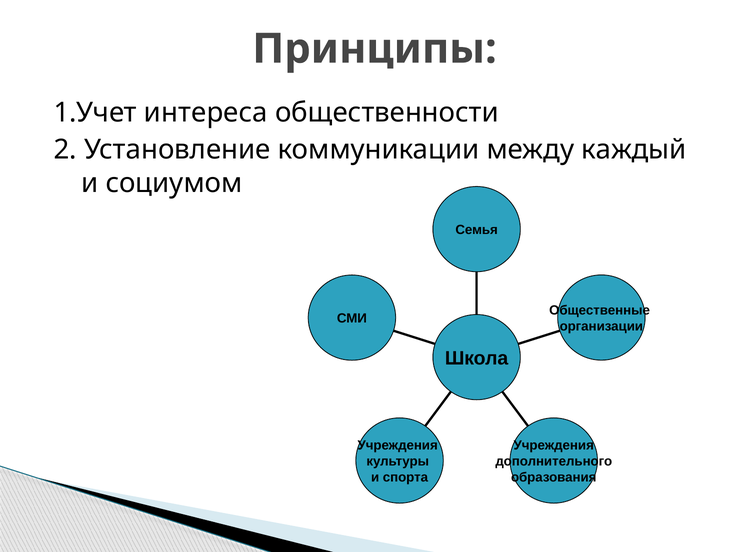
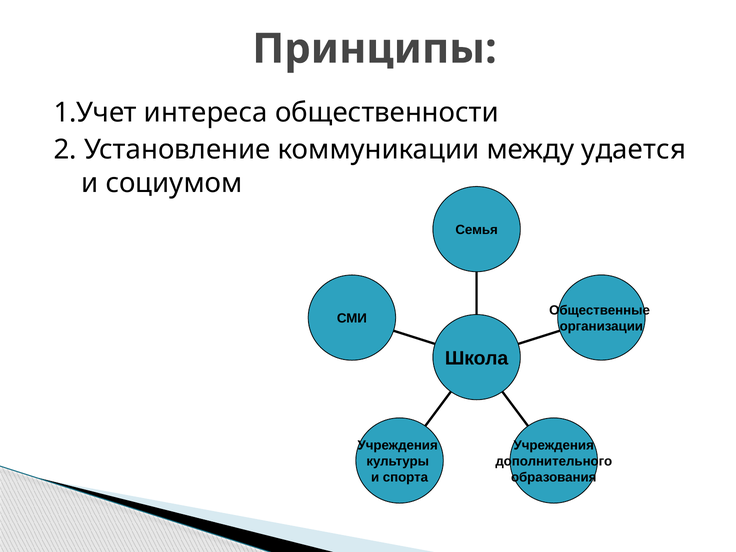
каждый: каждый -> удается (634, 150)
